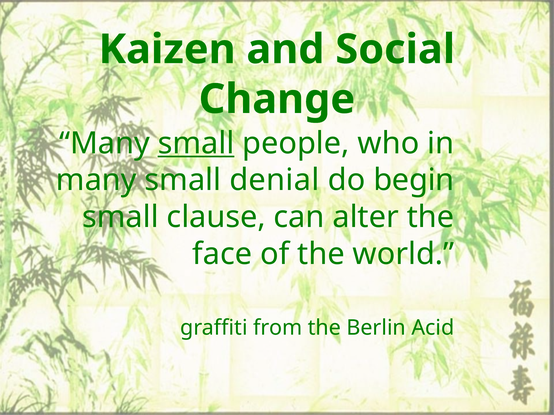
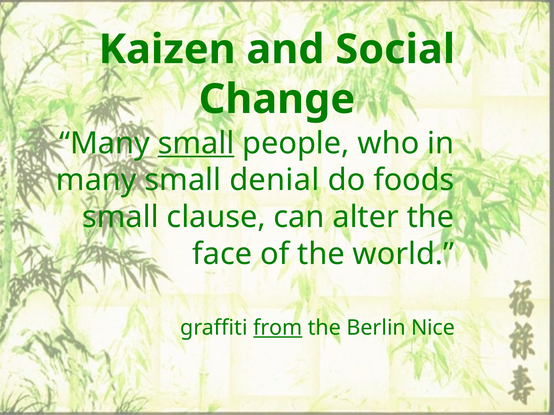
begin: begin -> foods (414, 180)
from underline: none -> present (278, 328)
Acid: Acid -> Nice (433, 328)
